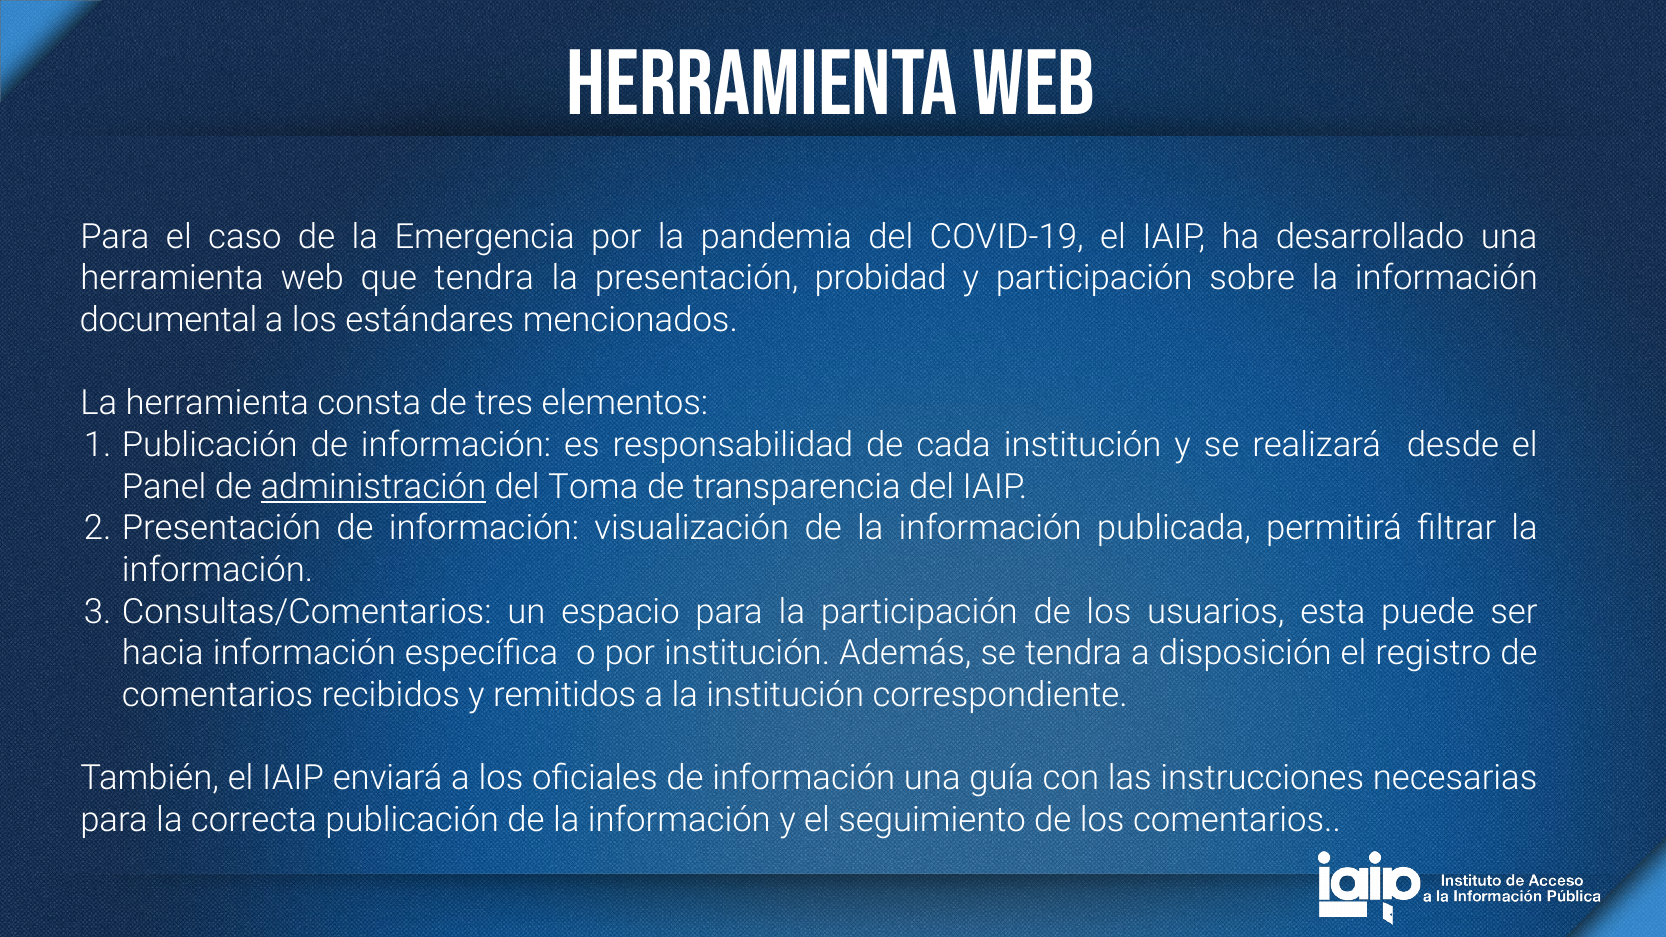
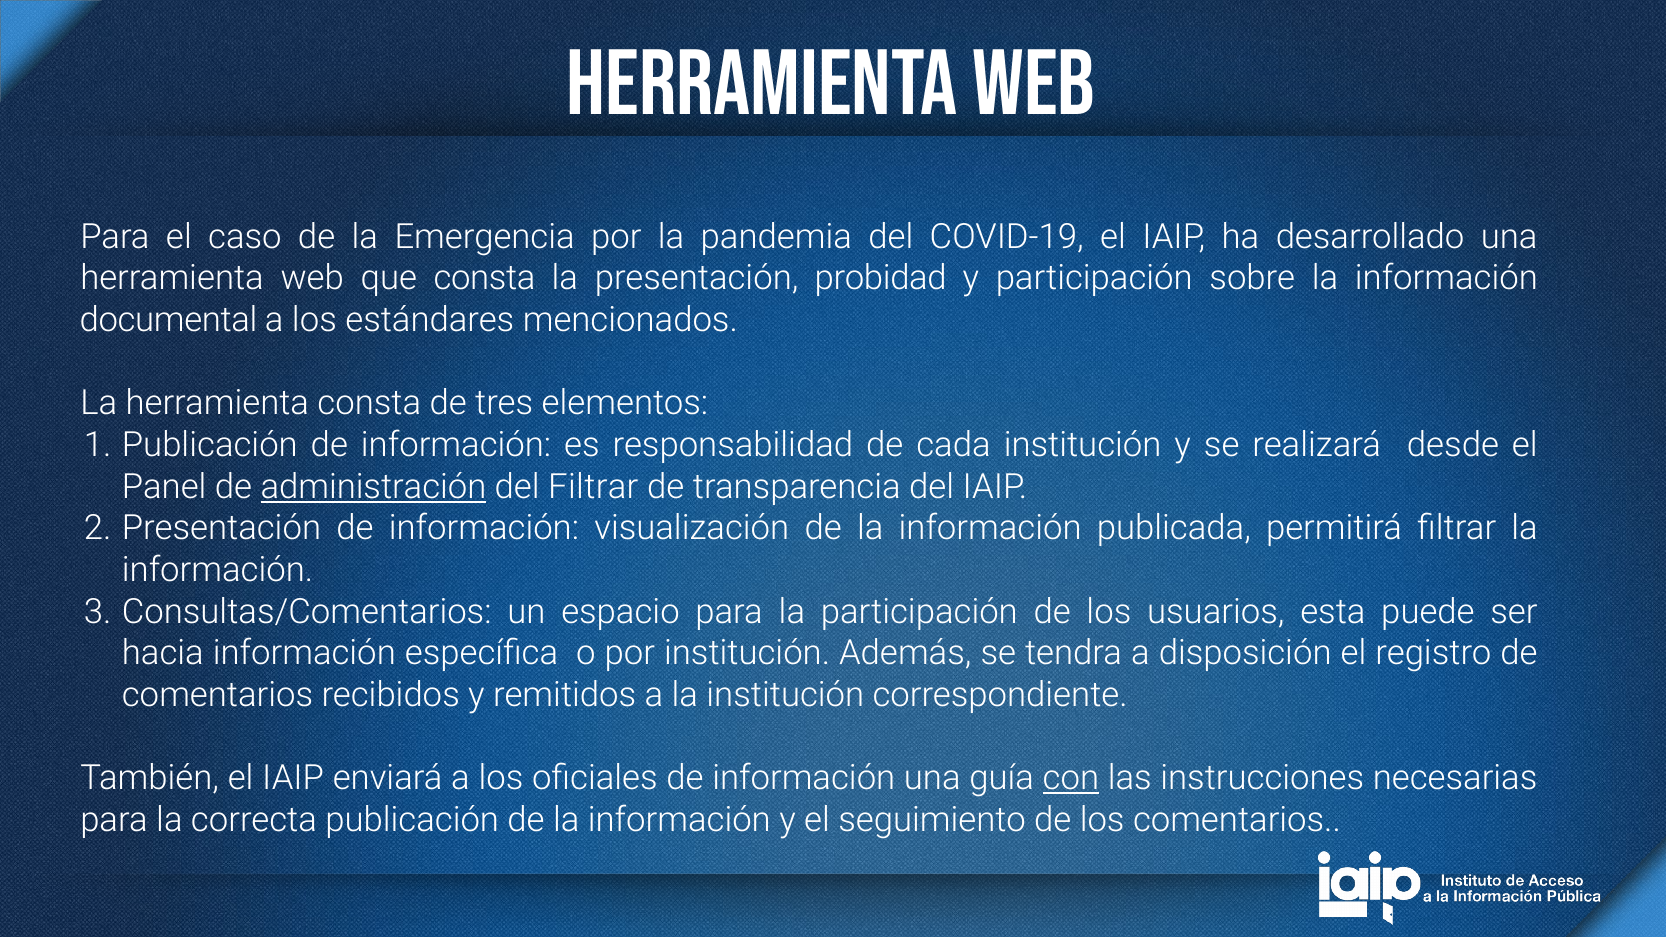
que tendra: tendra -> consta (485, 279)
del Toma: Toma -> Filtrar (593, 487)
con underline: none -> present (1071, 778)
